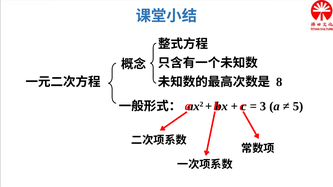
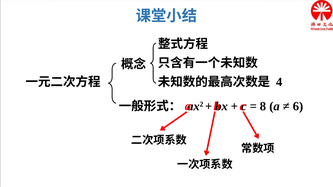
8: 8 -> 4 (279, 82)
3: 3 -> 8 (263, 106)
5: 5 -> 6 (298, 106)
